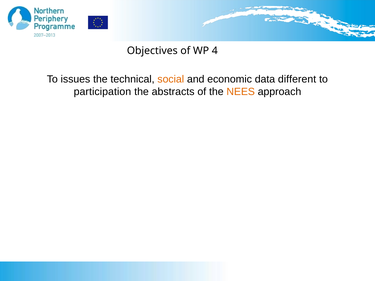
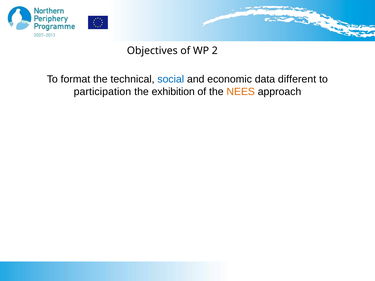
4: 4 -> 2 (215, 51)
issues: issues -> format (75, 79)
social colour: orange -> blue (171, 79)
abstracts: abstracts -> exhibition (173, 92)
